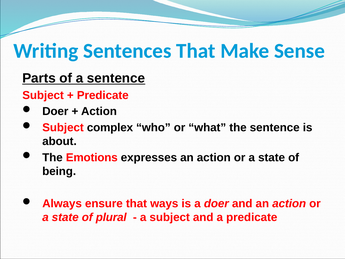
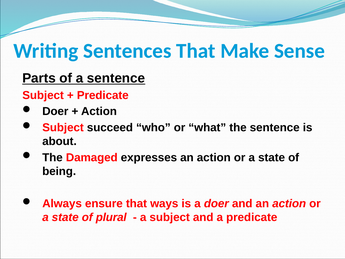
complex: complex -> succeed (110, 127)
Emotions: Emotions -> Damaged (92, 157)
